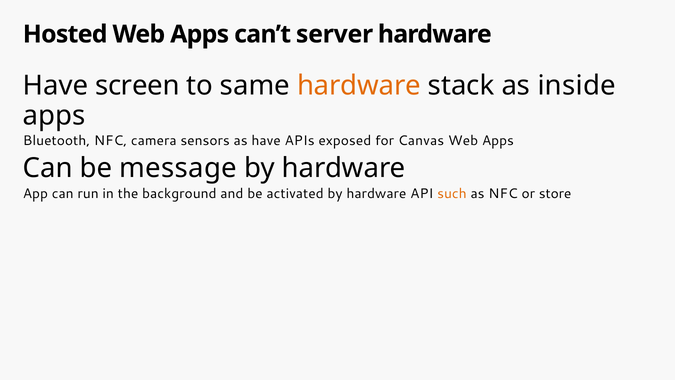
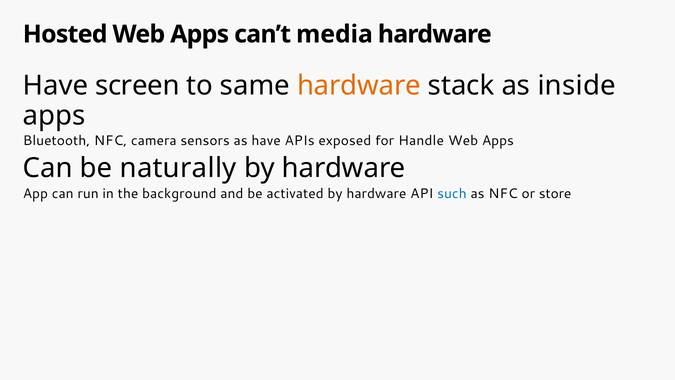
server: server -> media (334, 34)
Canvas: Canvas -> Handle (421, 140)
message: message -> naturally (178, 168)
such colour: orange -> blue (452, 193)
